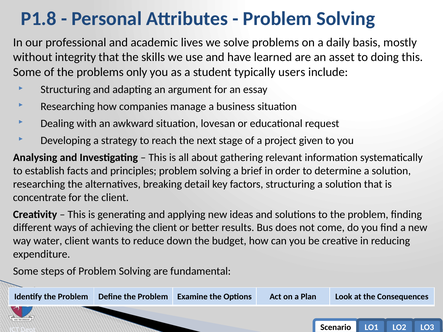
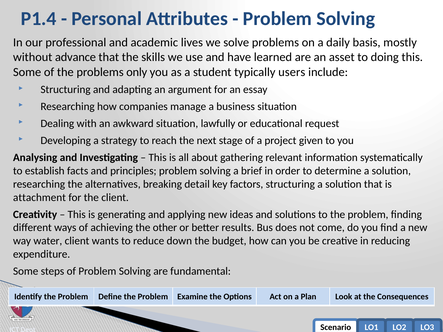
P1.8: P1.8 -> P1.4 (39, 19)
integrity: integrity -> advance (75, 57)
lovesan: lovesan -> lawfully (218, 124)
concentrate: concentrate -> attachment (40, 198)
achieving the client: client -> other (165, 228)
